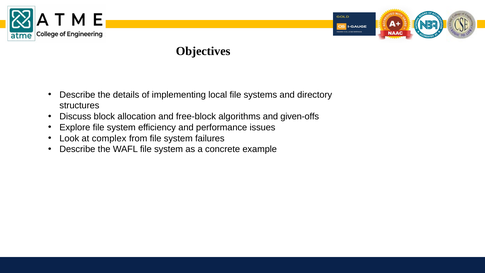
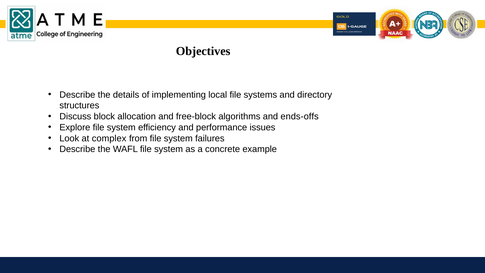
given-offs: given-offs -> ends-offs (300, 116)
